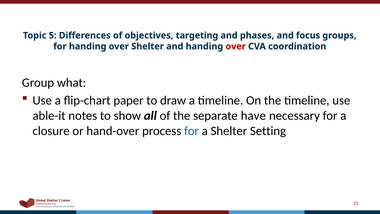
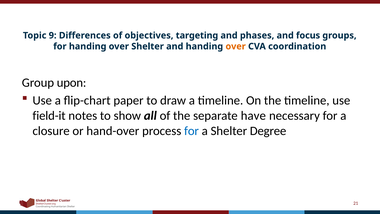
5: 5 -> 9 (53, 35)
over colour: red -> orange (236, 46)
what: what -> upon (72, 83)
able-it: able-it -> field-it (49, 115)
Setting: Setting -> Degree (268, 131)
